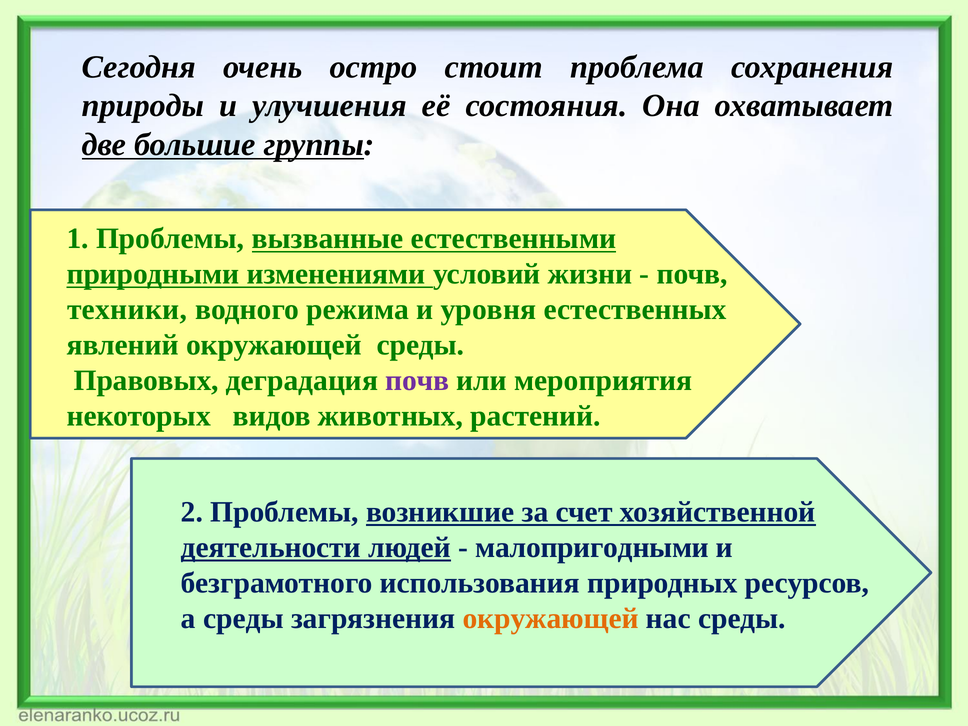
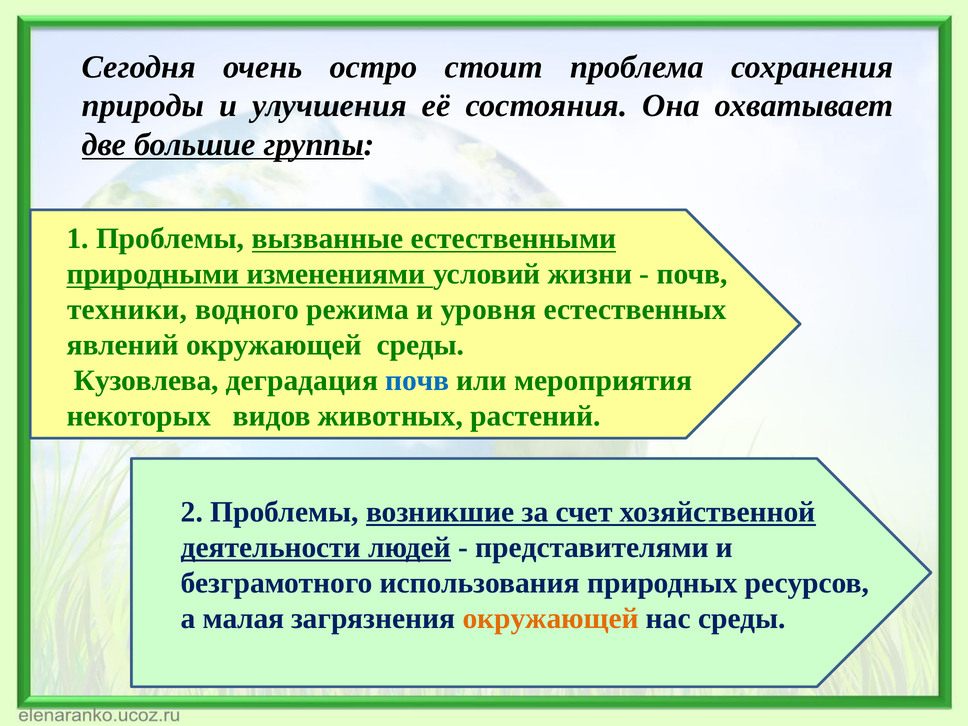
Правовых: Правовых -> Кузовлева (146, 380)
почв colour: purple -> blue (417, 380)
малопригодными: малопригодными -> представителями (592, 547)
а среды: среды -> малая (244, 618)
